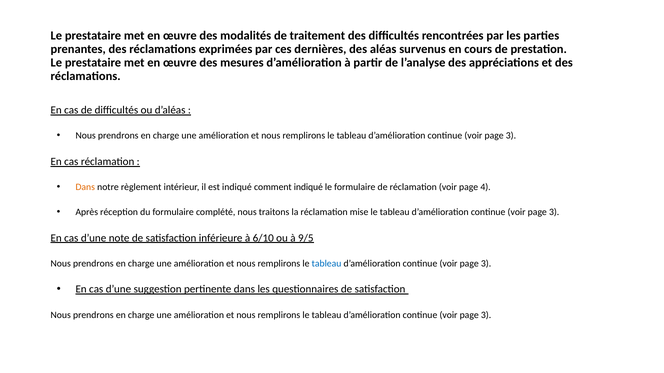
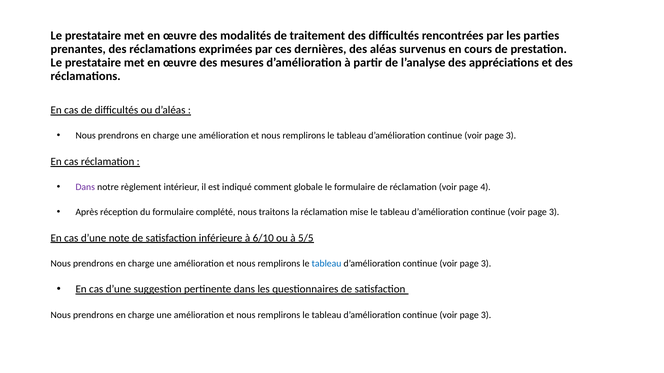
Dans colour: orange -> purple (85, 187)
comment indiqué: indiqué -> globale (308, 187)
9/5: 9/5 -> 5/5 (306, 238)
